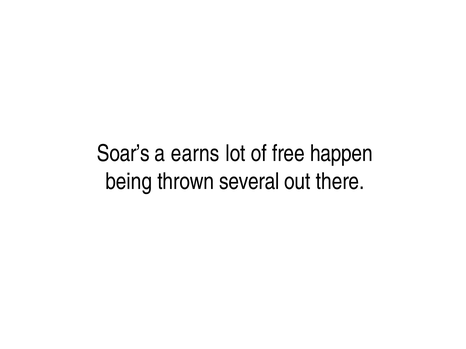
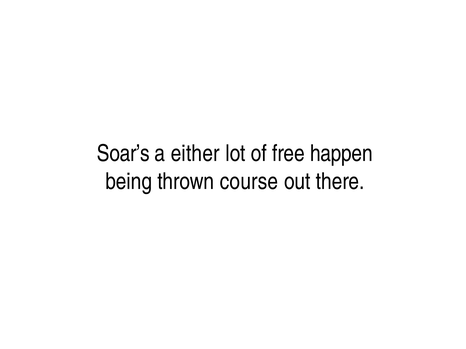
earns: earns -> either (195, 154)
several: several -> course (249, 182)
